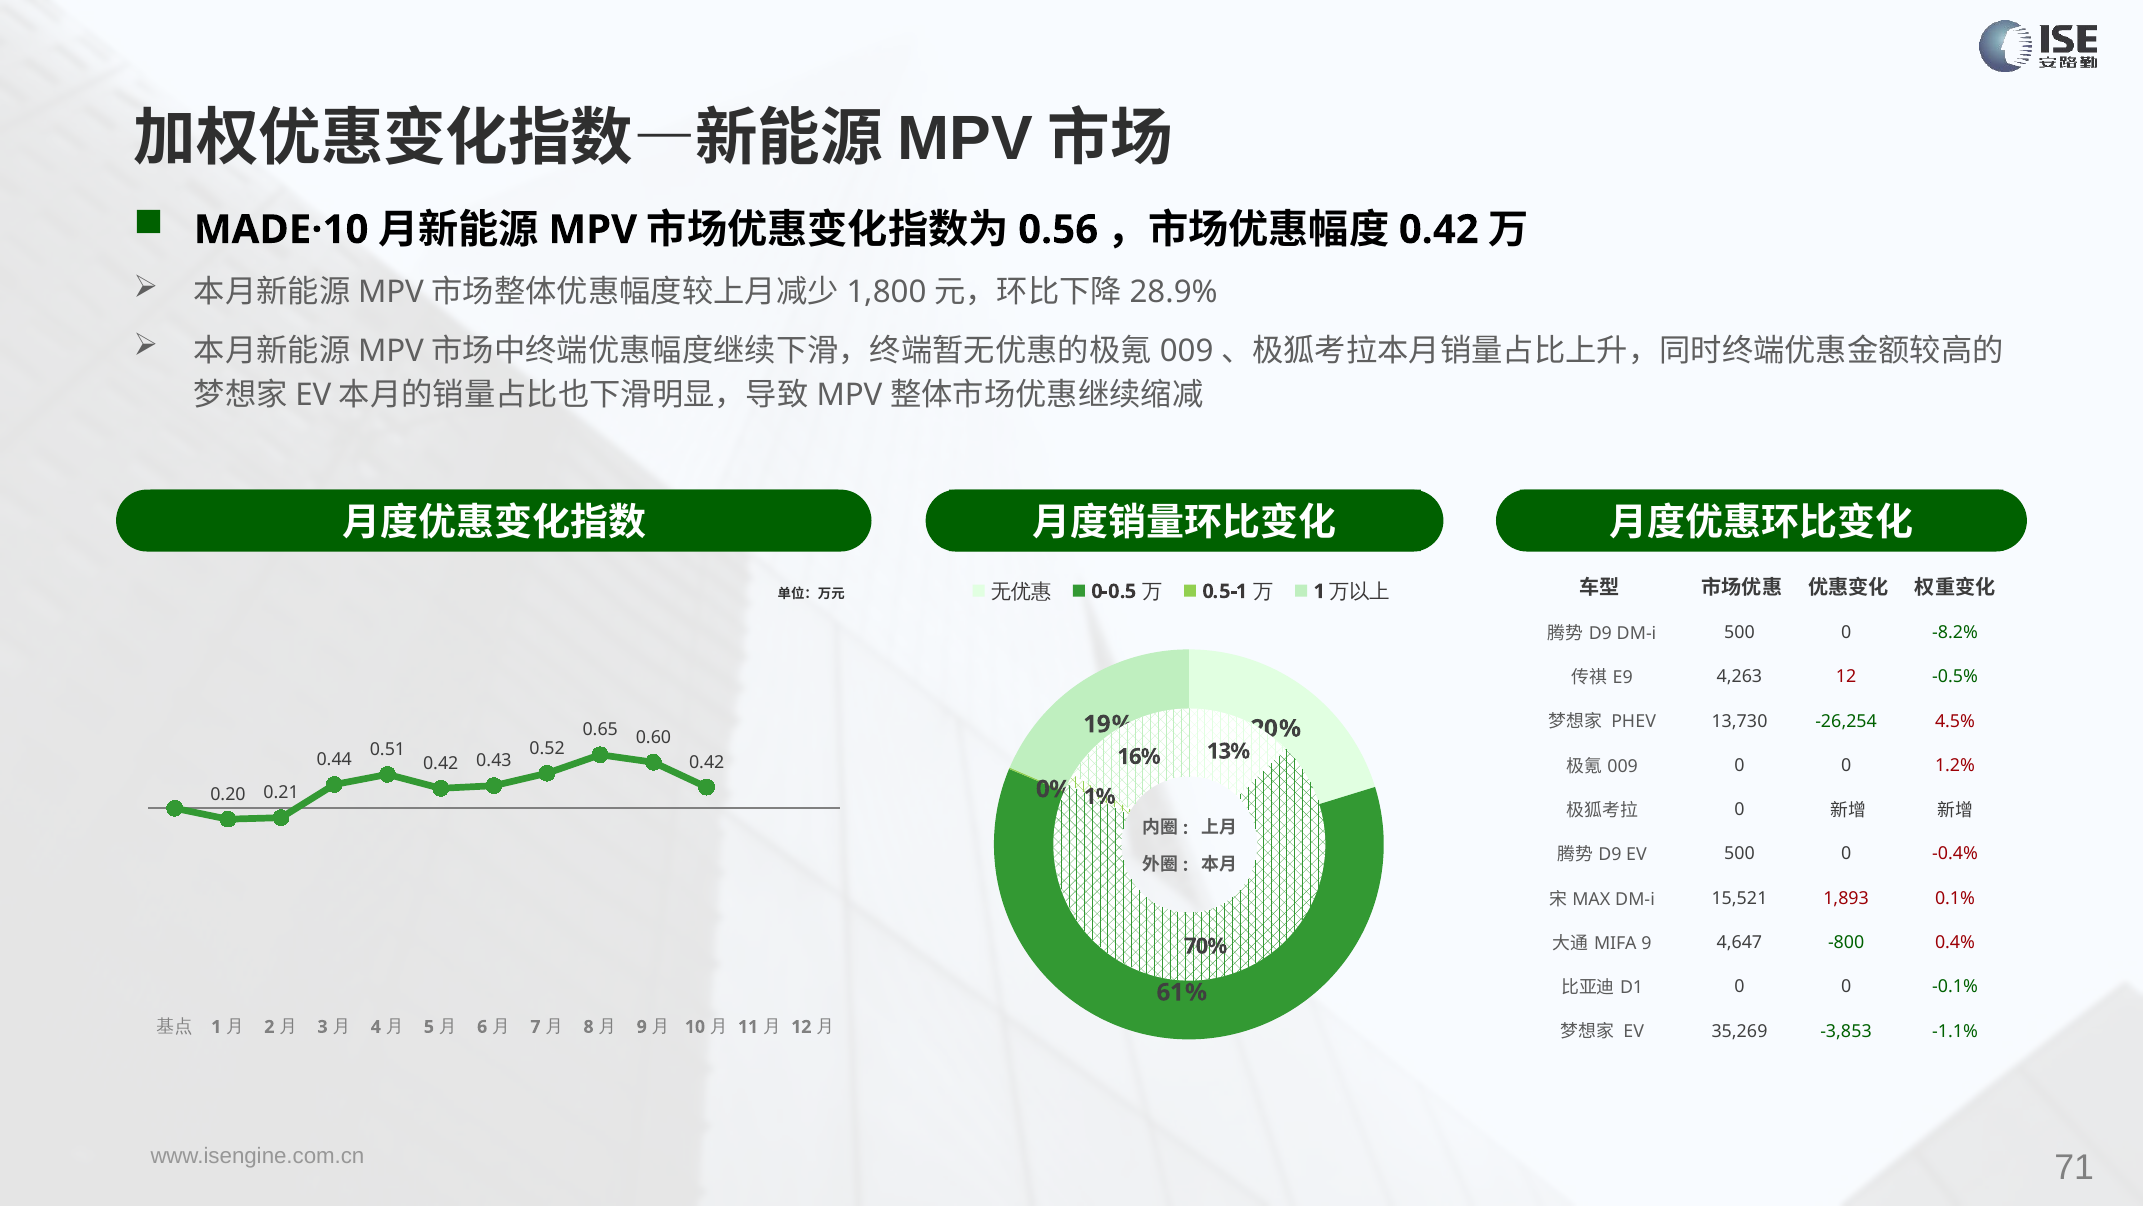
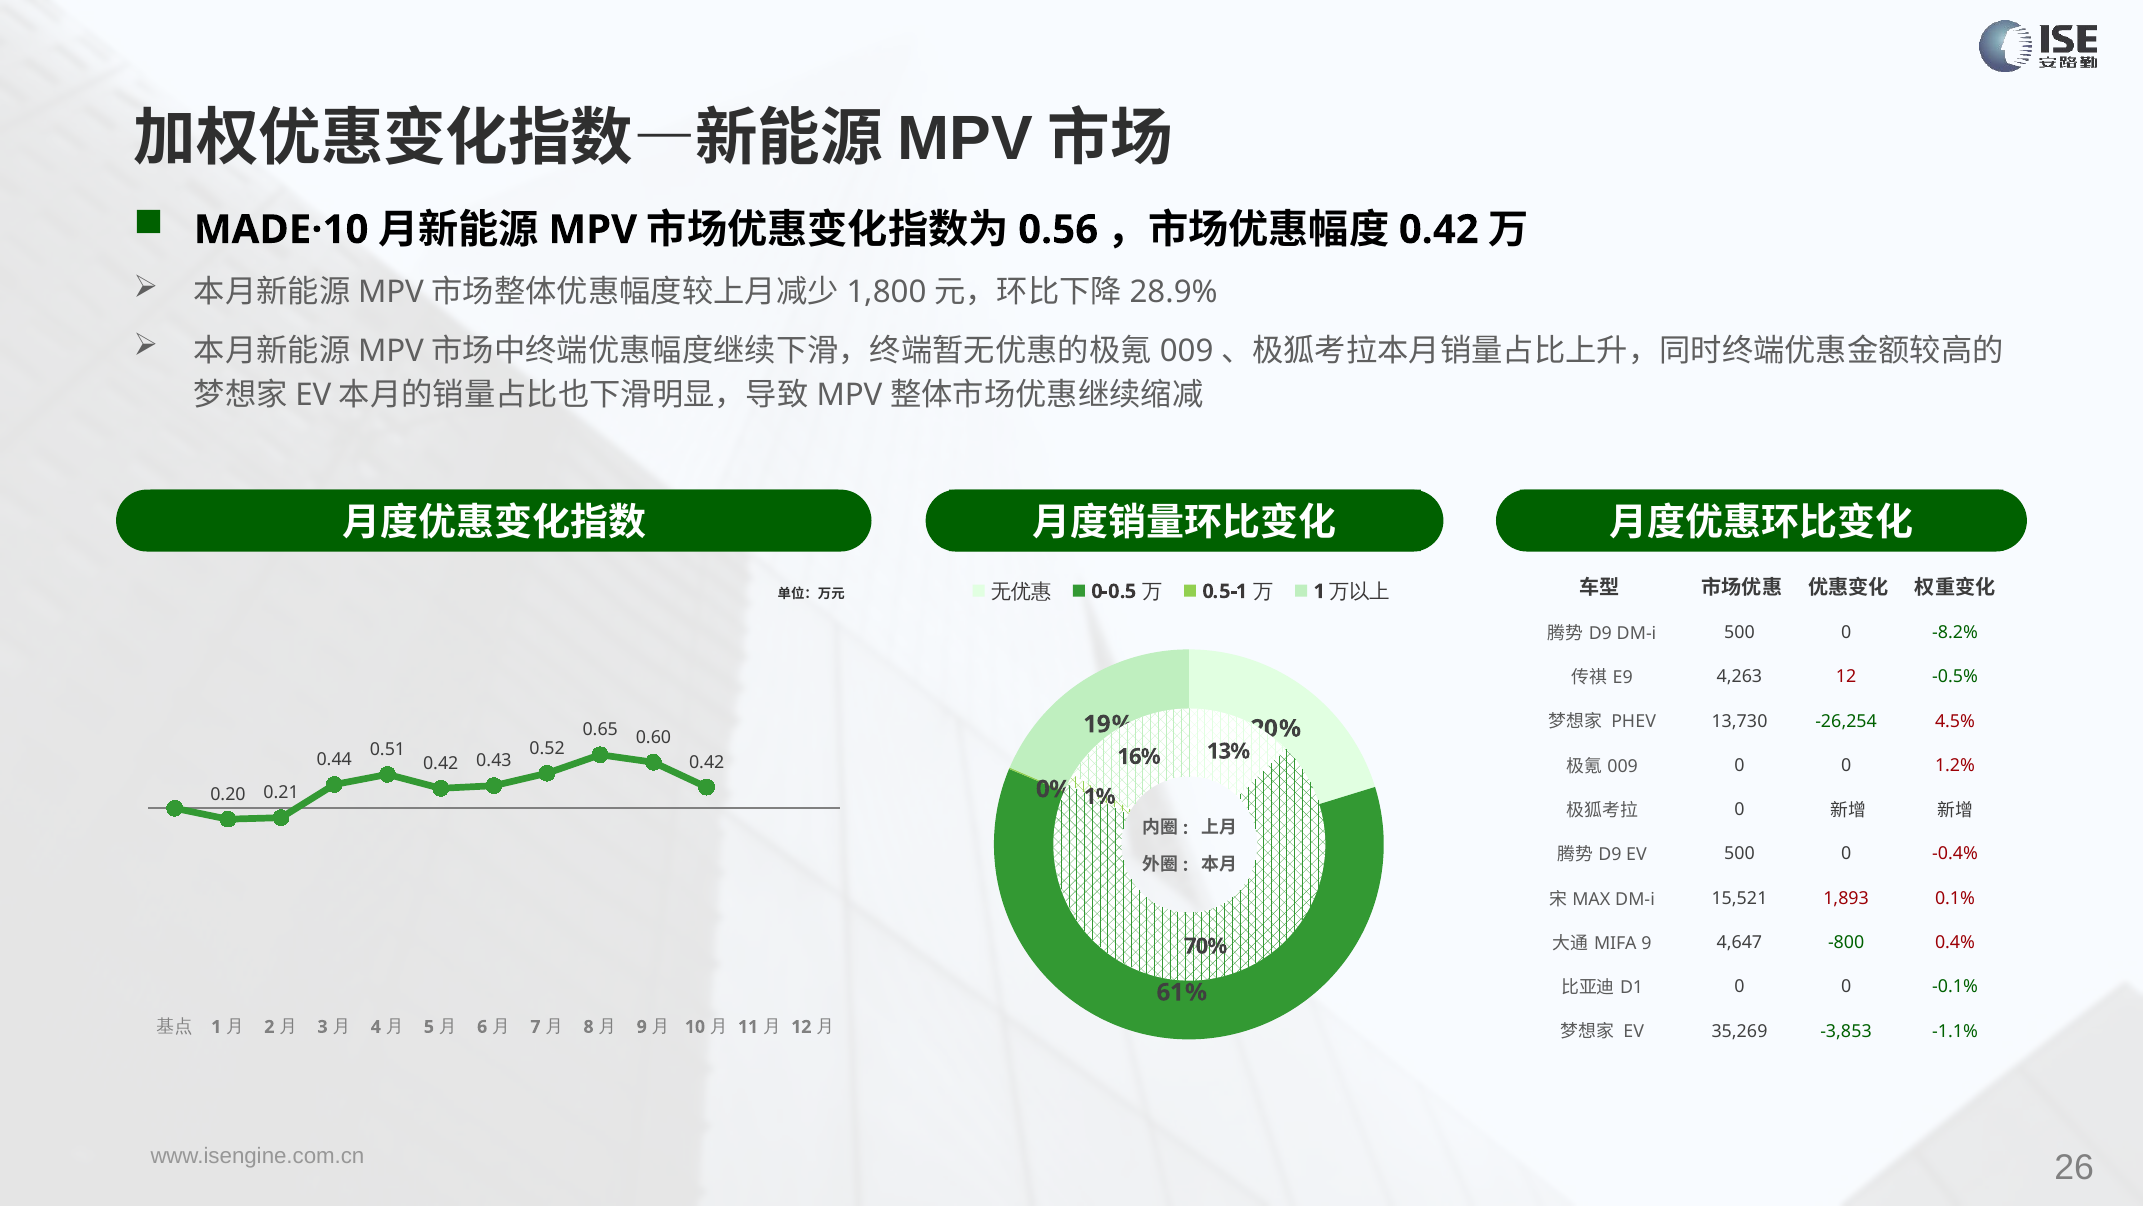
71: 71 -> 26 (2074, 1167)
